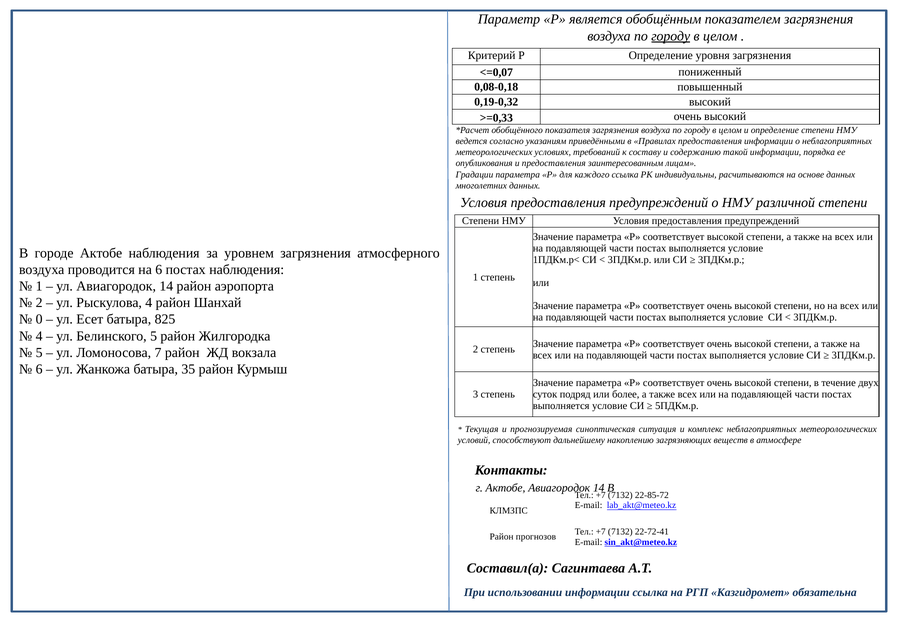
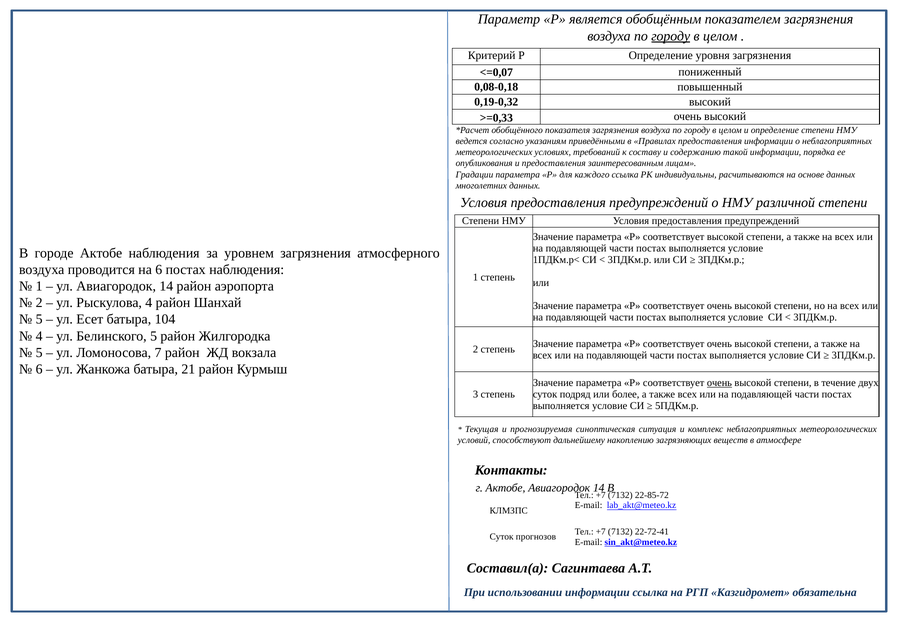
0: 0 -> 5 (39, 319)
825: 825 -> 104 (165, 319)
35: 35 -> 21 (188, 369)
очень underline: none -> present (719, 383)
Район: Район -> Суток (502, 537)
